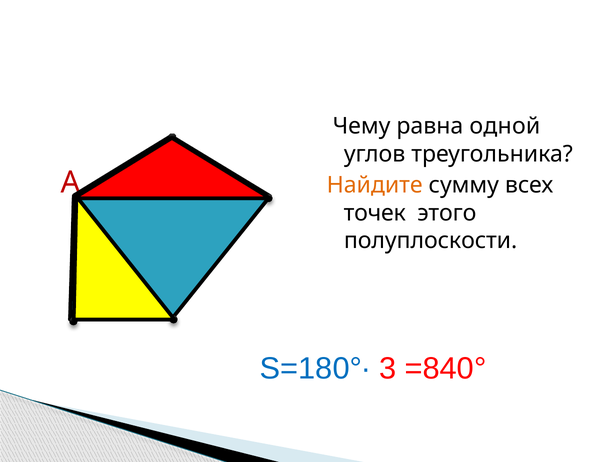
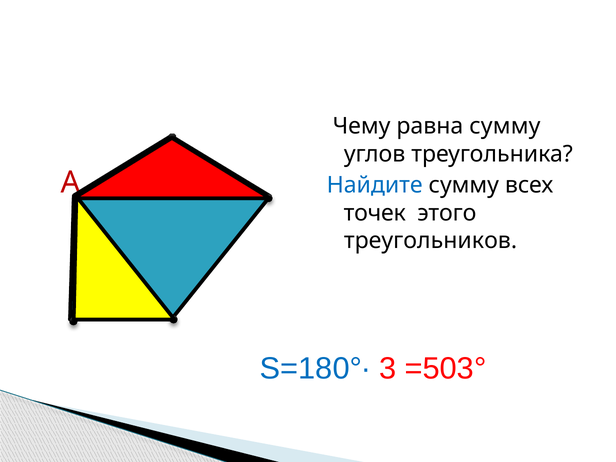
равна одной: одной -> сумму (505, 126)
Найдите colour: orange -> blue (375, 185)
полуплоскости: полуплоскости -> треугольников (431, 241)
=840°: =840° -> =503° (446, 369)
